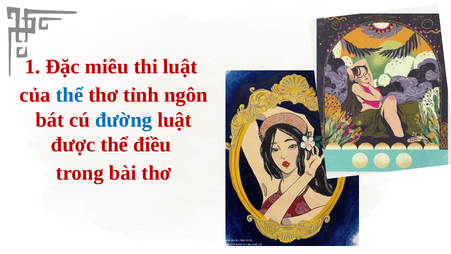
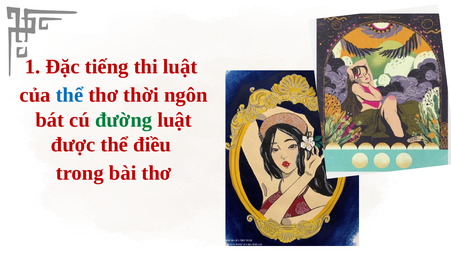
miêu: miêu -> tiếng (107, 67)
tỉnh: tỉnh -> thời (141, 95)
đường colour: blue -> green (124, 120)
